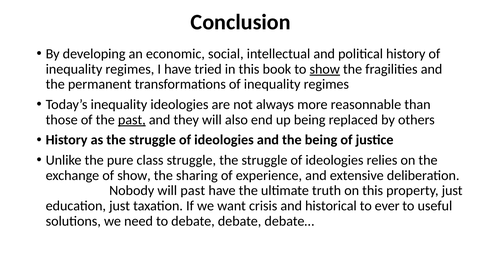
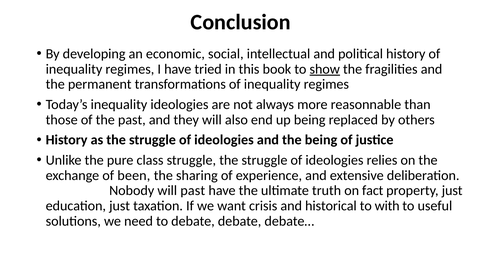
past underline: present -> none (132, 120)
of show: show -> been (134, 175)
on this: this -> fact (373, 190)
ever: ever -> with (387, 206)
